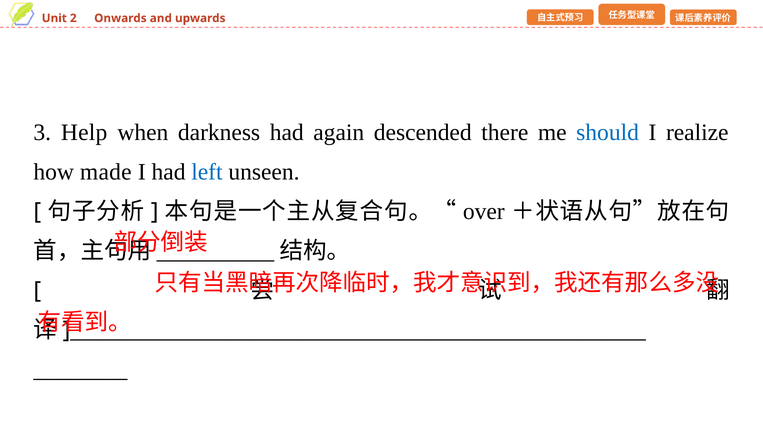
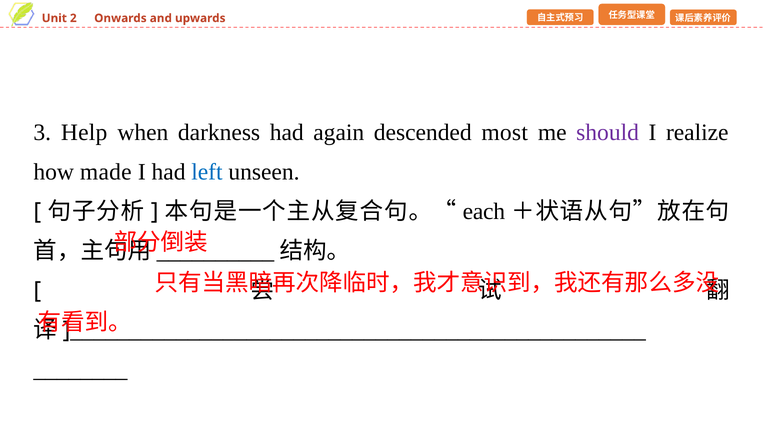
there: there -> most (505, 132)
should colour: blue -> purple (608, 132)
over: over -> each (484, 212)
